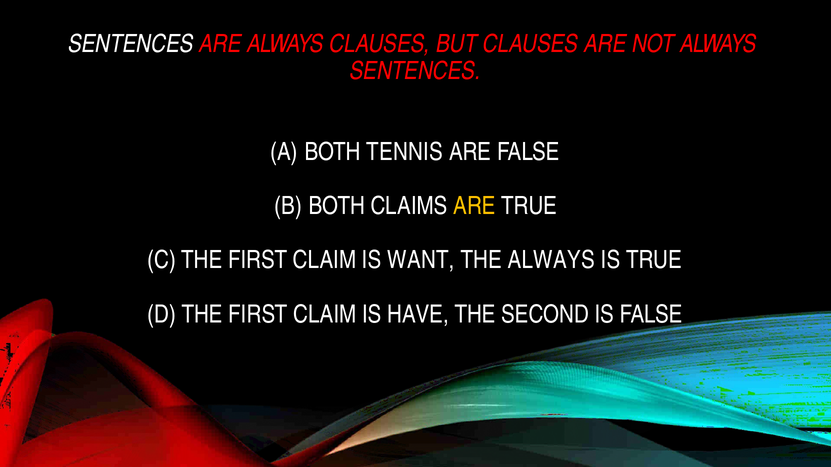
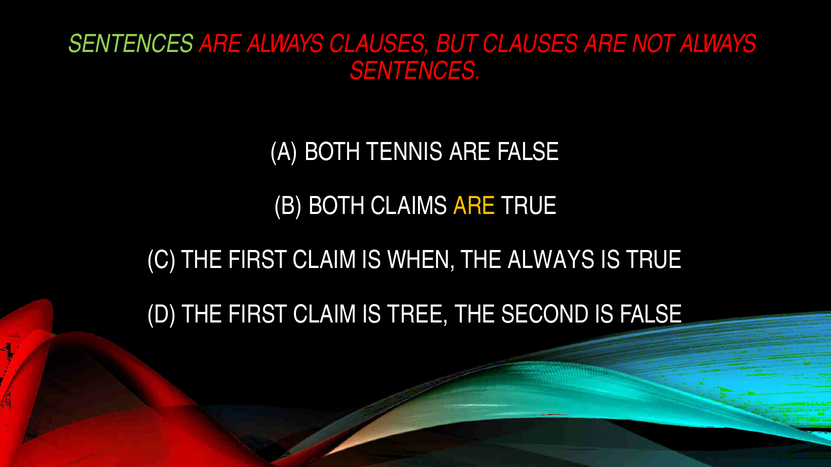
SENTENCES colour: white -> light green (131, 44)
WANT: WANT -> WHEN (421, 260)
HAVE: HAVE -> TREE (418, 315)
